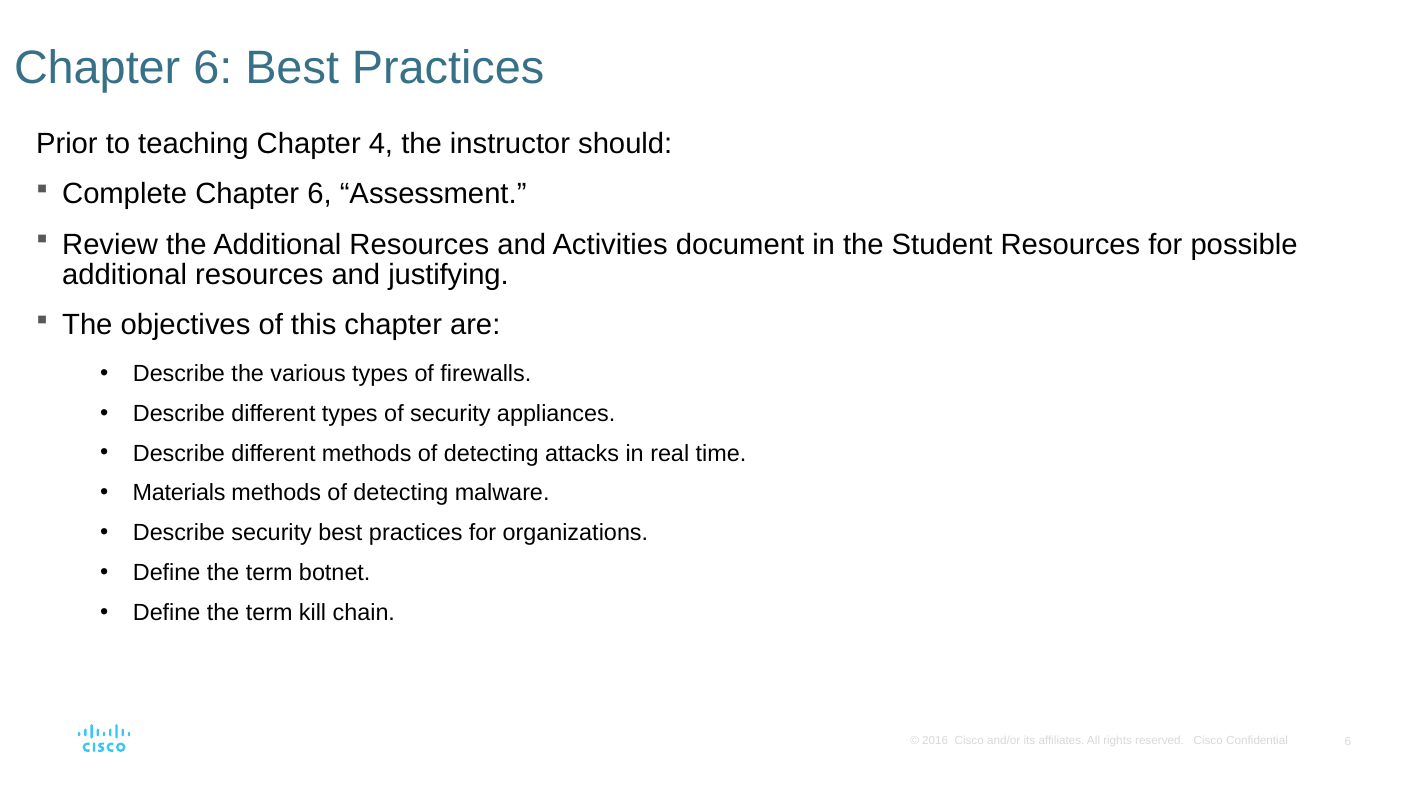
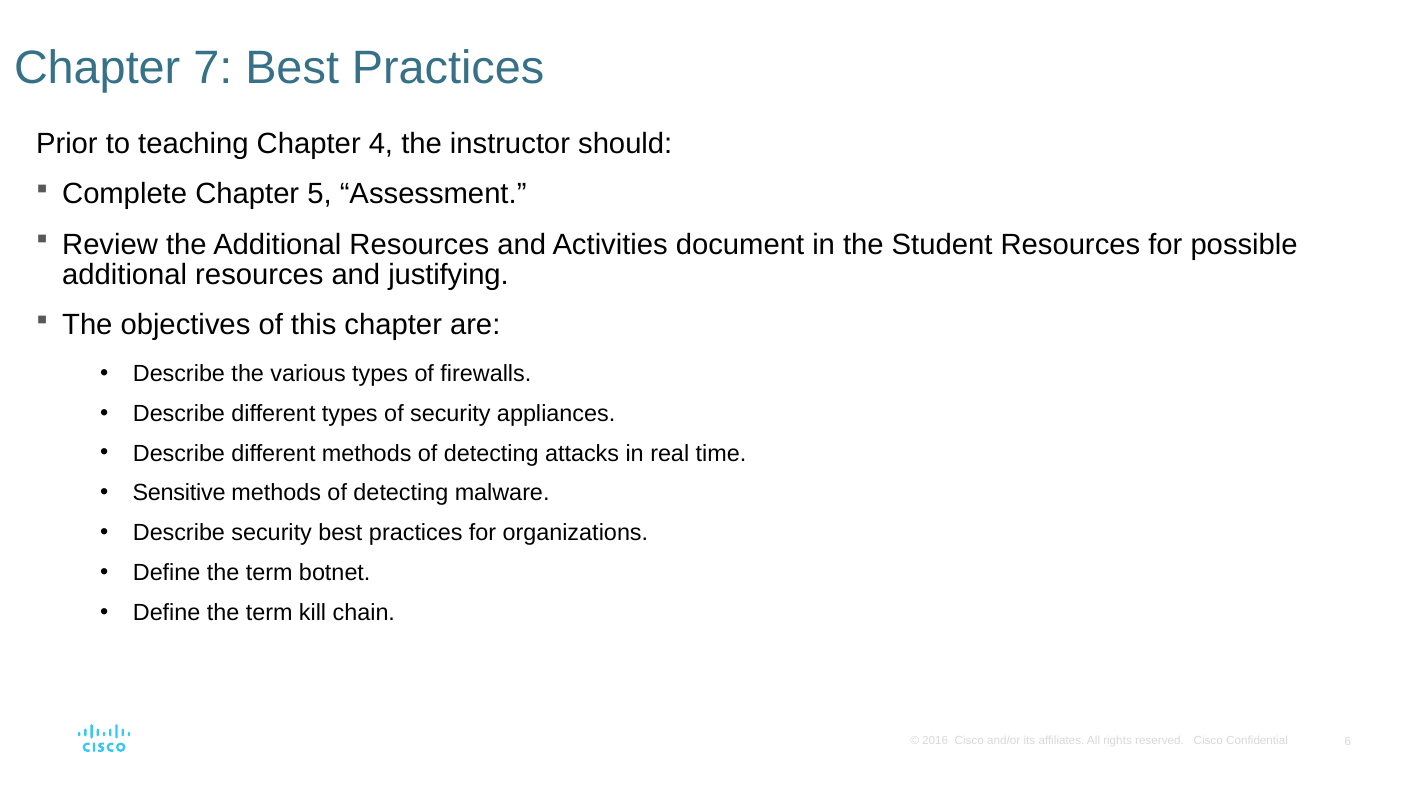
6: 6 -> 7 (213, 68)
Complete Chapter 6: 6 -> 5 (320, 194)
Materials: Materials -> Sensitive (179, 493)
